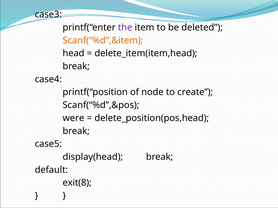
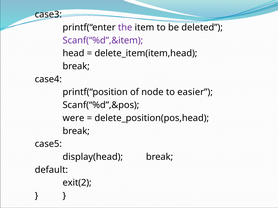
Scanf(“%d”,&item colour: orange -> purple (103, 40)
create: create -> easier (195, 92)
exit(8: exit(8 -> exit(2 (77, 183)
